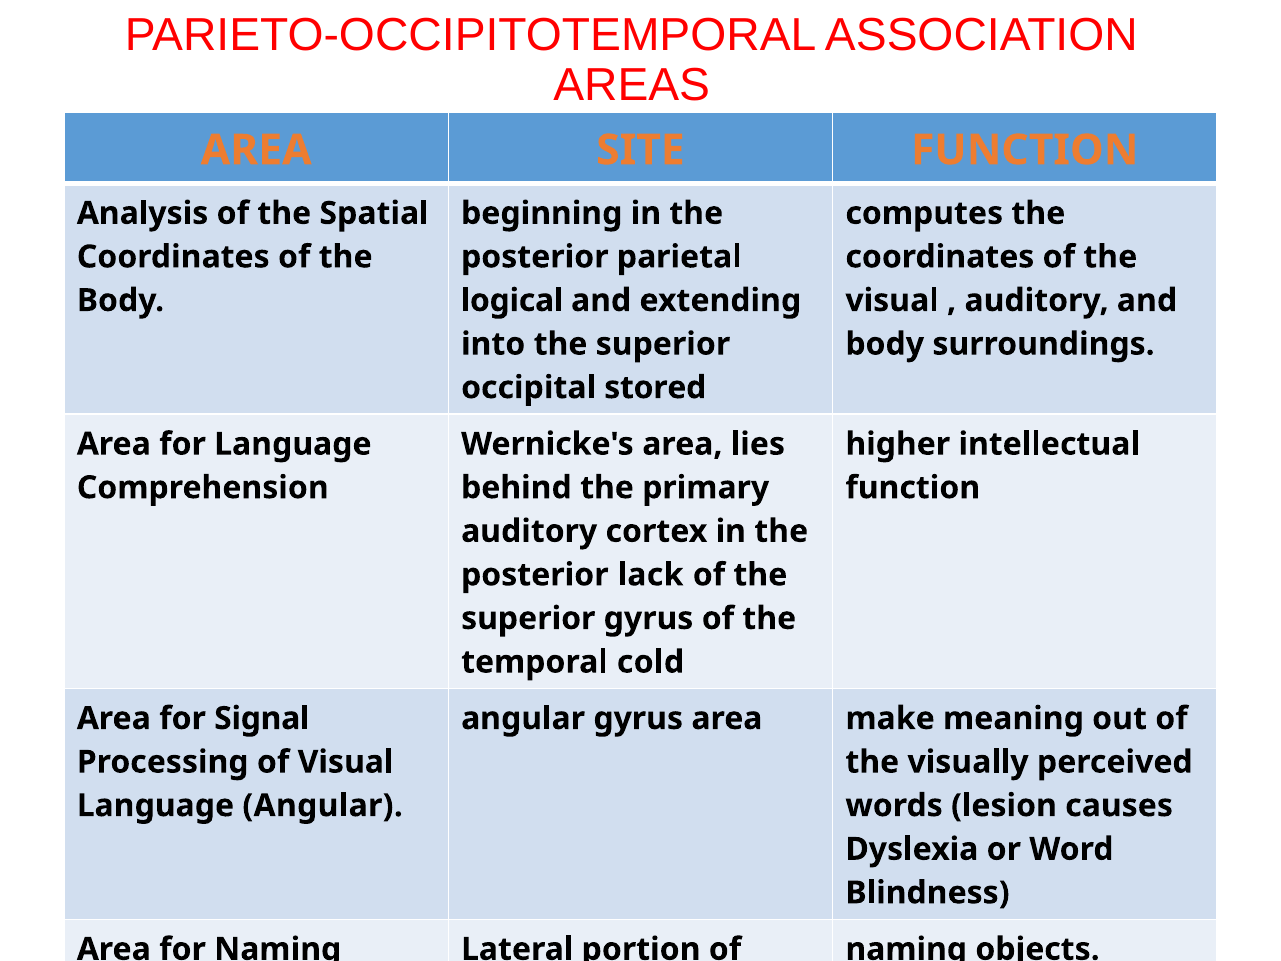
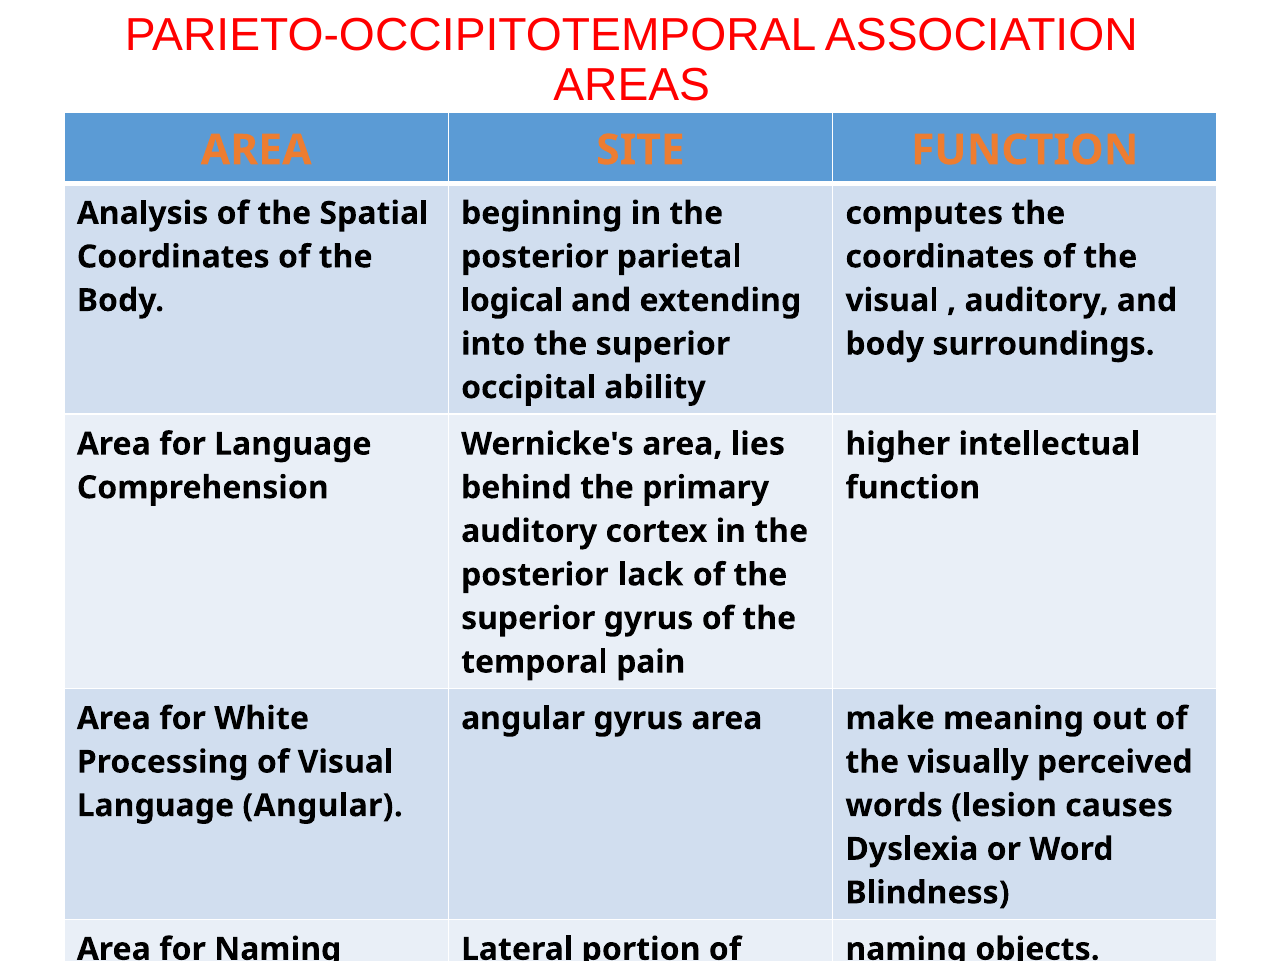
stored: stored -> ability (655, 388)
cold: cold -> pain (651, 662)
Signal: Signal -> White (262, 718)
